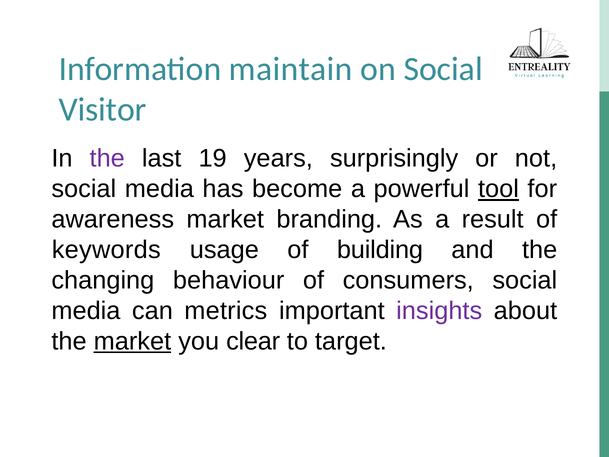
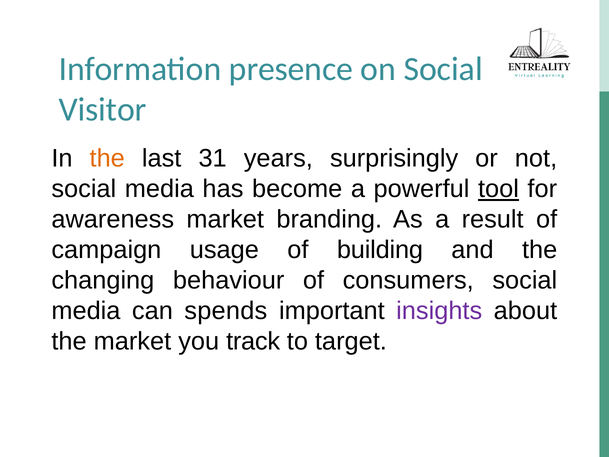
maintain: maintain -> presence (291, 69)
the colour: purple -> orange (107, 159)
19: 19 -> 31 (213, 159)
keywords: keywords -> campaign (106, 250)
metrics: metrics -> spends (226, 311)
market underline: present -> none (132, 341)
clear: clear -> track (253, 341)
